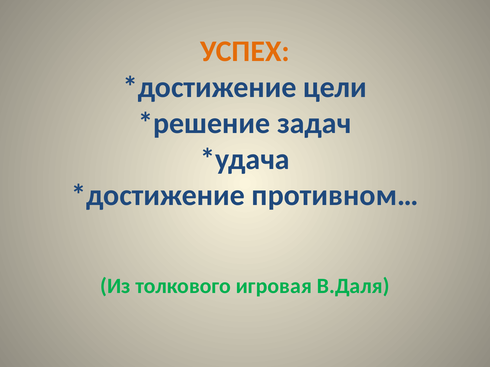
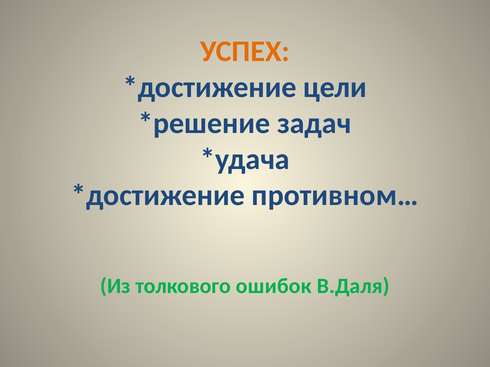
игровая: игровая -> ошибок (274, 286)
